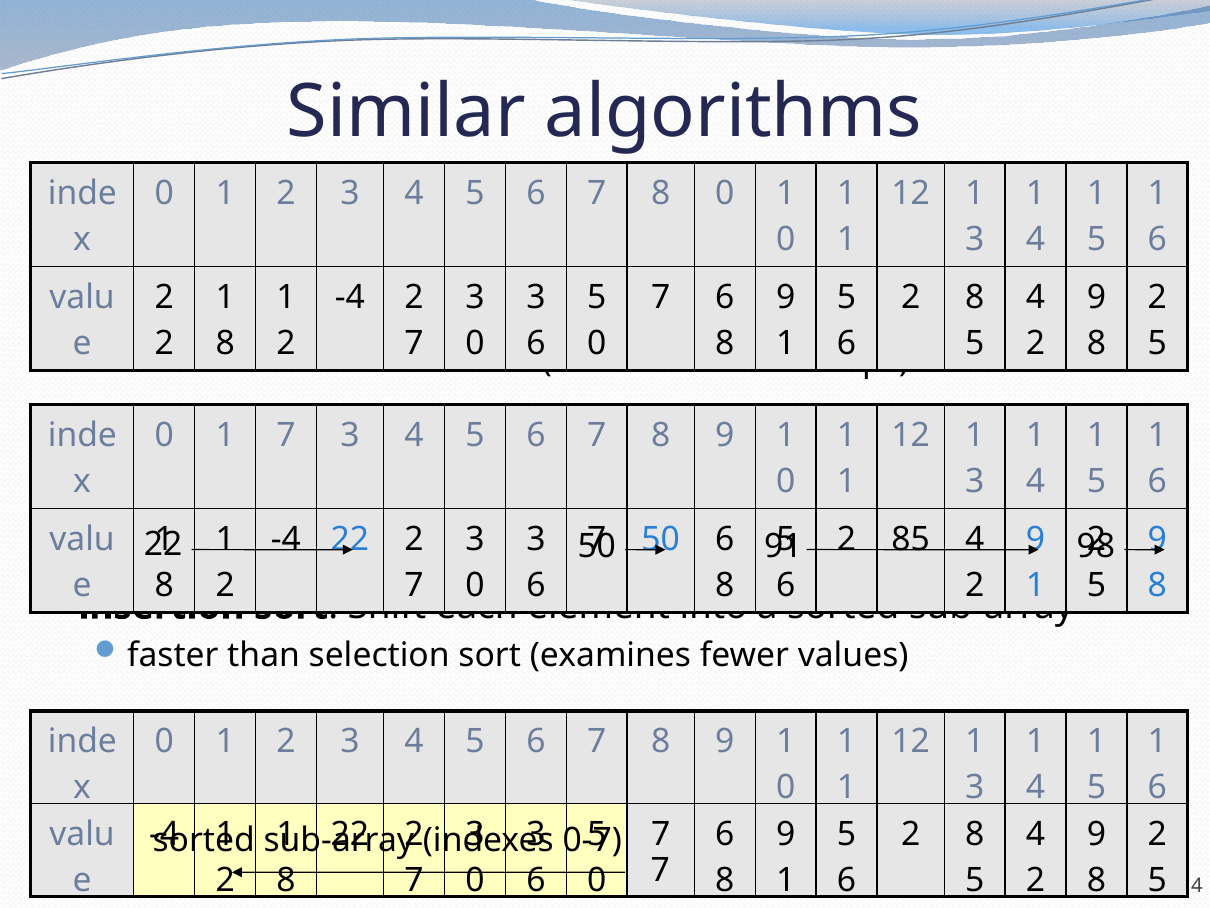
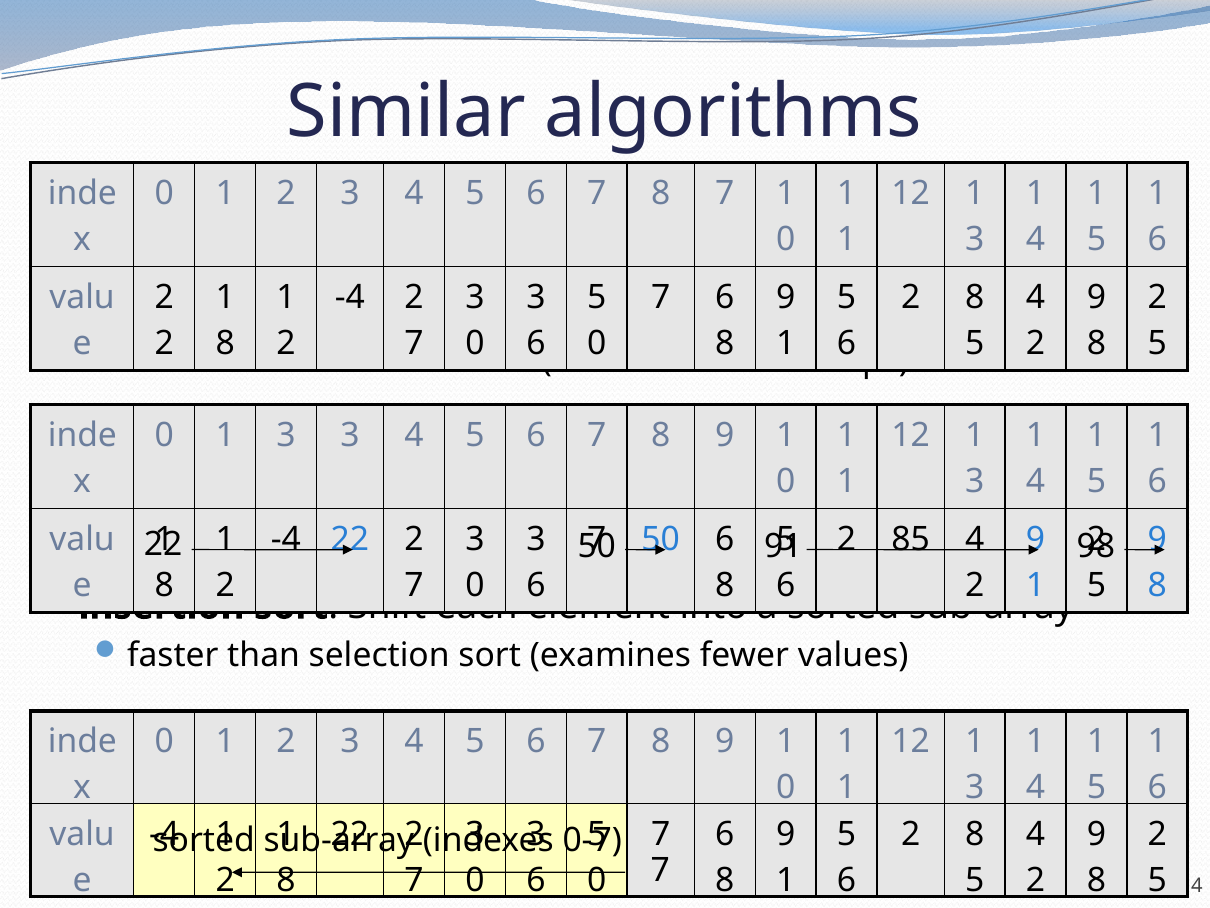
8 0: 0 -> 7 (725, 193)
0 1 7: 7 -> 3 (286, 435)
